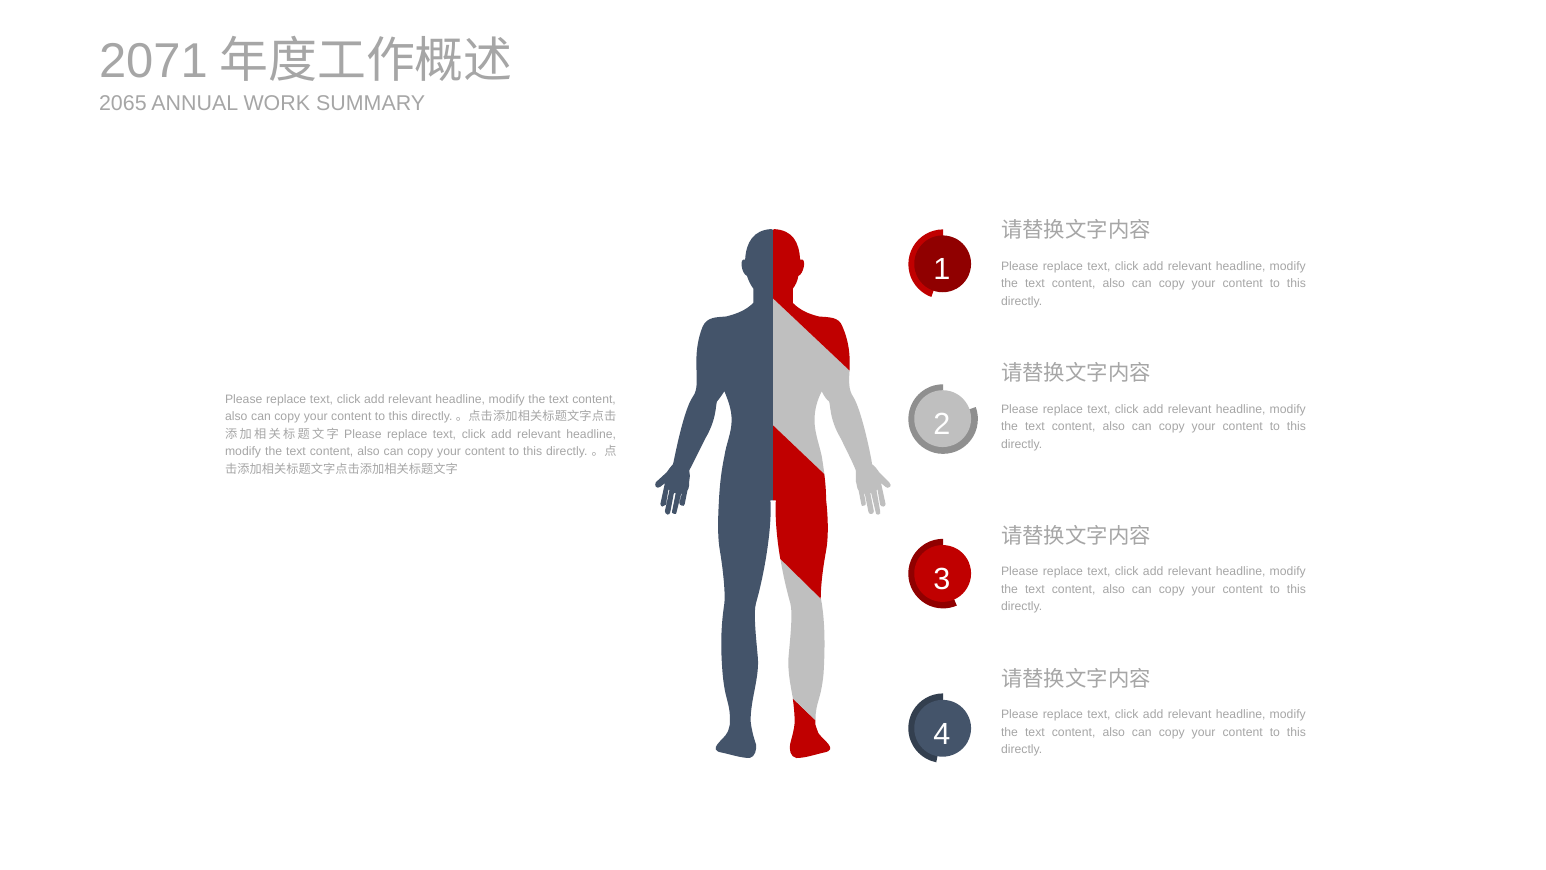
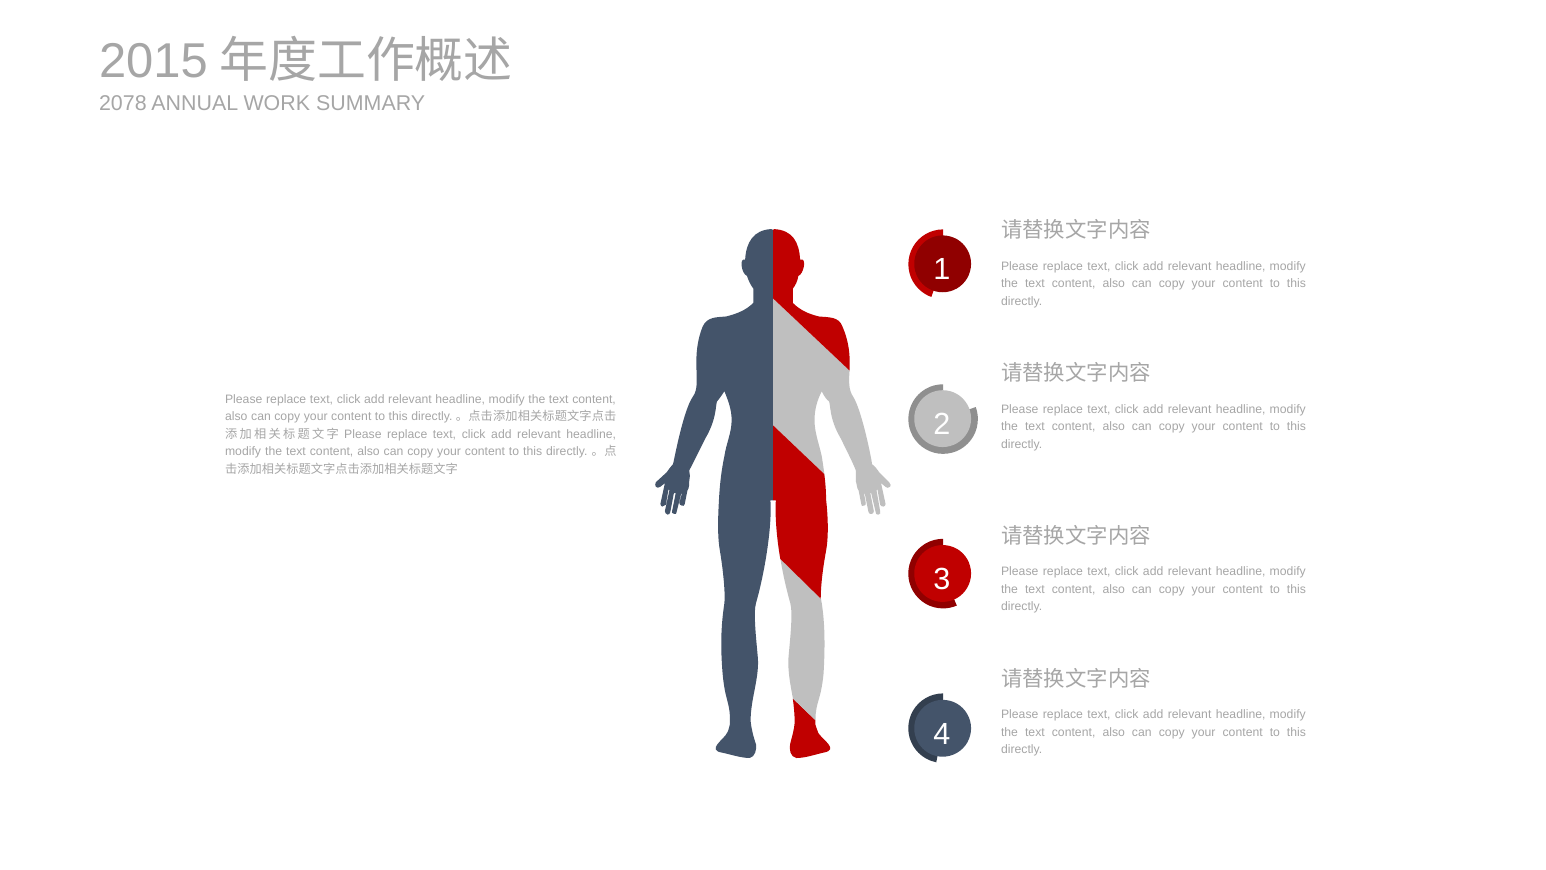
2071: 2071 -> 2015 (153, 61)
2065: 2065 -> 2078 (123, 104)
